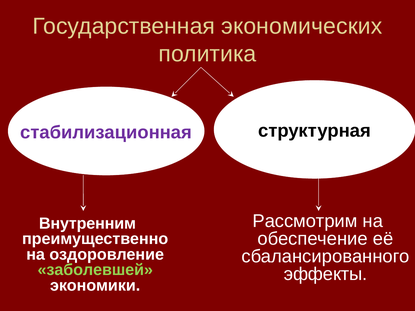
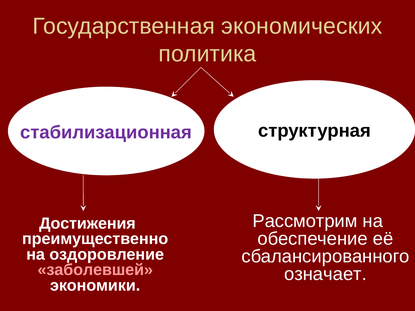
Внутренним: Внутренним -> Достижения (87, 224)
заболевшей colour: light green -> pink (95, 270)
эффекты: эффекты -> означает (325, 274)
